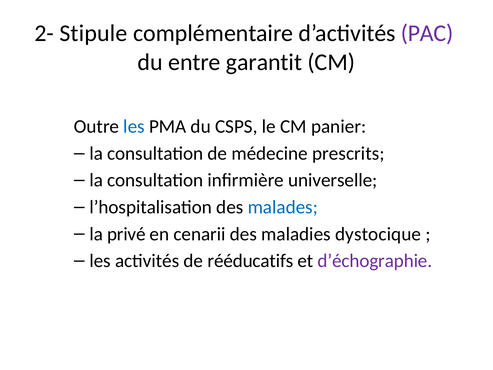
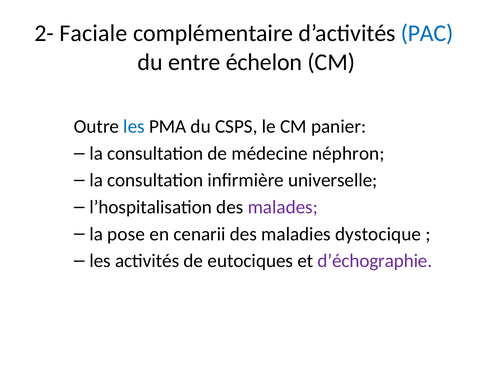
Stipule: Stipule -> Faciale (93, 33)
PAC colour: purple -> blue (427, 33)
garantit: garantit -> échelon (264, 62)
prescrits: prescrits -> néphron (348, 153)
malades colour: blue -> purple (283, 207)
privé: privé -> pose (126, 234)
rééducatifs: rééducatifs -> eutociques (250, 261)
